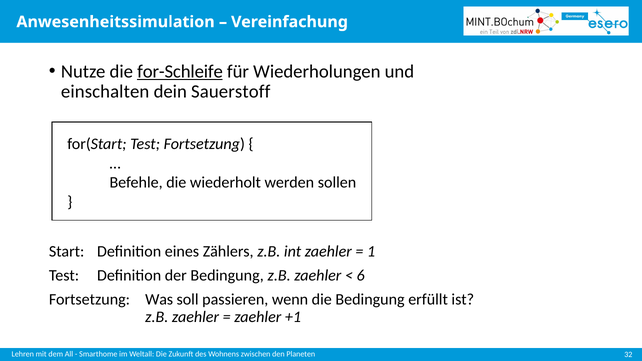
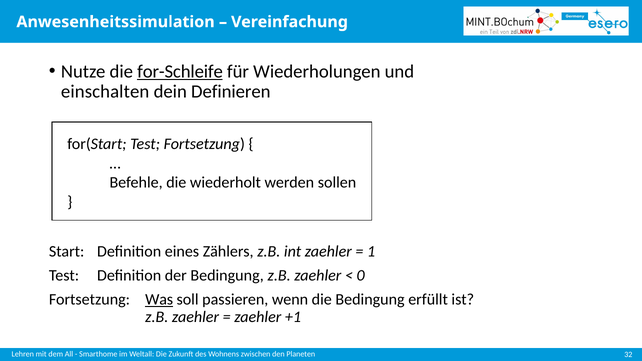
Sauerstoff: Sauerstoff -> Definieren (231, 92)
6: 6 -> 0 (361, 276)
Was underline: none -> present (159, 300)
